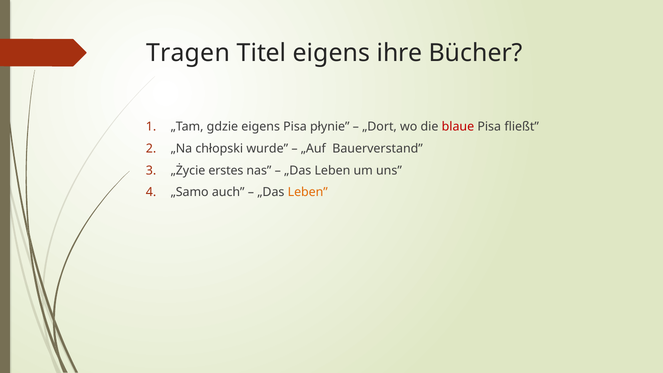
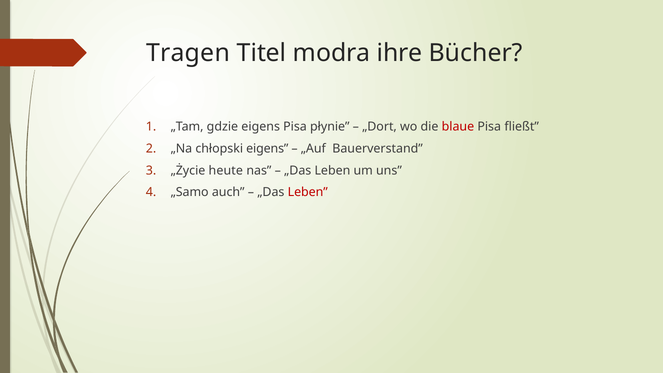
Titel eigens: eigens -> modra (332, 53)
chłopski wurde: wurde -> eigens (267, 149)
erstes: erstes -> heute (226, 171)
Leben colour: orange -> red (308, 192)
